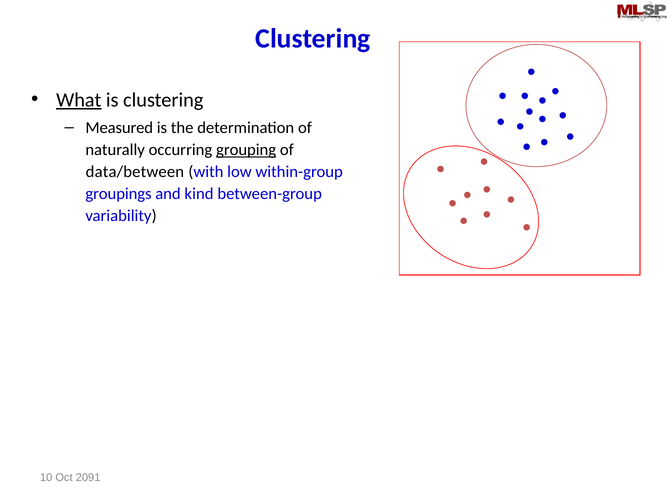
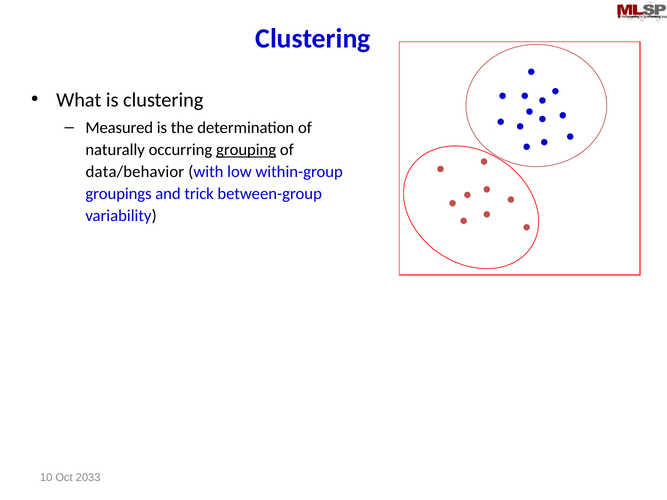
What underline: present -> none (79, 100)
data/between: data/between -> data/behavior (135, 172)
kind: kind -> trick (199, 194)
2091: 2091 -> 2033 (88, 478)
